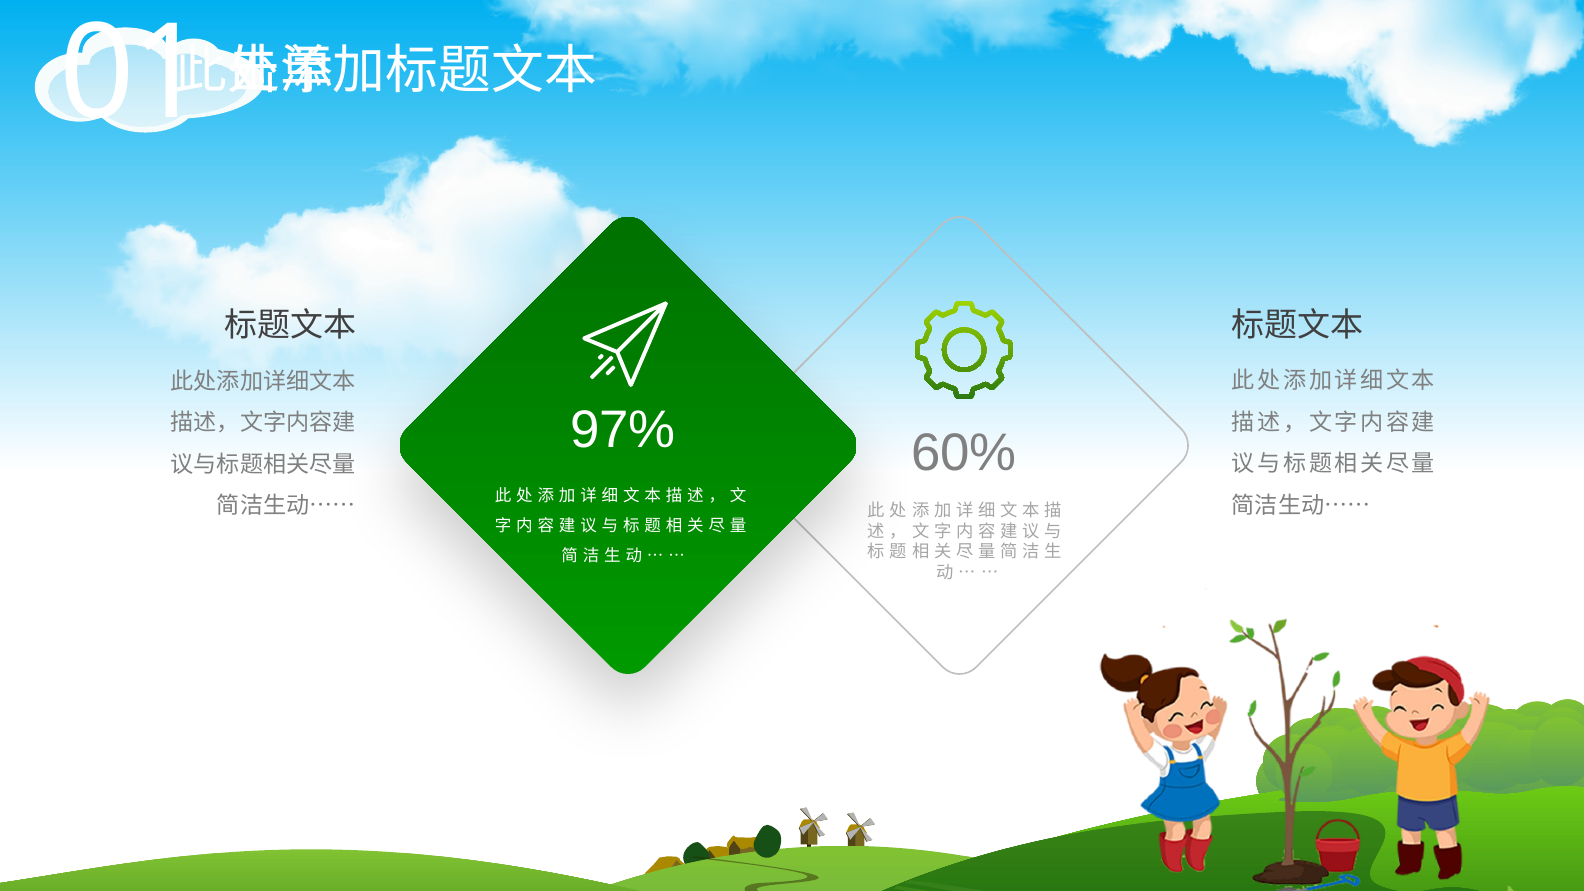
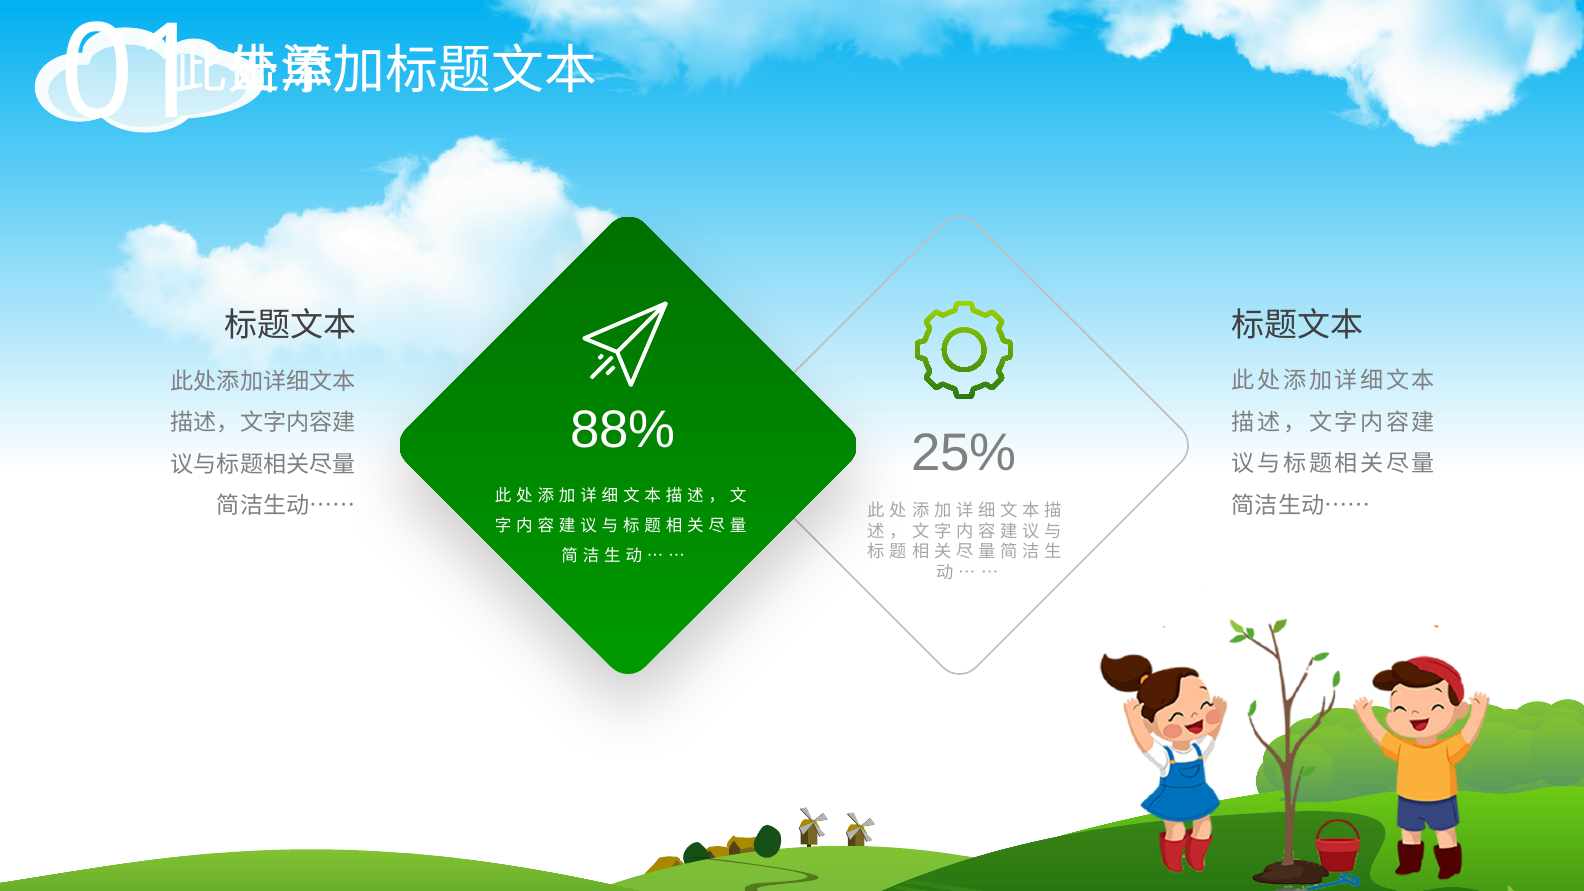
97%: 97% -> 88% (623, 430)
60%: 60% -> 25% (964, 453)
